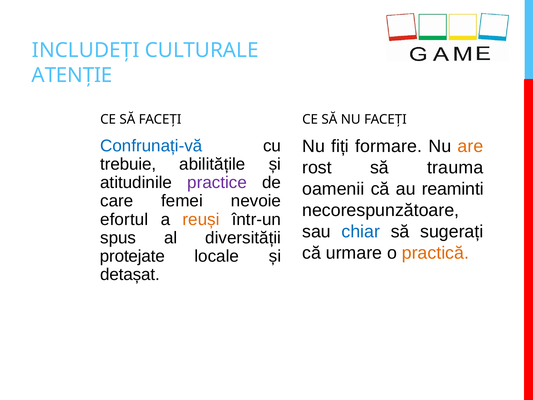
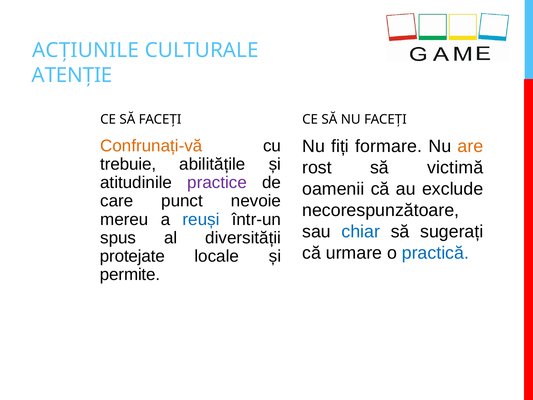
INCLUDEȚI: INCLUDEȚI -> ACȚIUNILE (86, 50)
Confrunați-vă colour: blue -> orange (151, 146)
trauma: trauma -> victimă (455, 168)
reaminti: reaminti -> exclude (453, 189)
femei: femei -> punct (182, 201)
efortul: efortul -> mereu (124, 219)
reuși colour: orange -> blue (201, 219)
practică colour: orange -> blue (435, 253)
detașat: detașat -> permite (130, 274)
